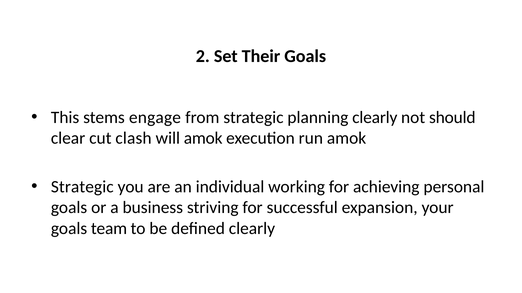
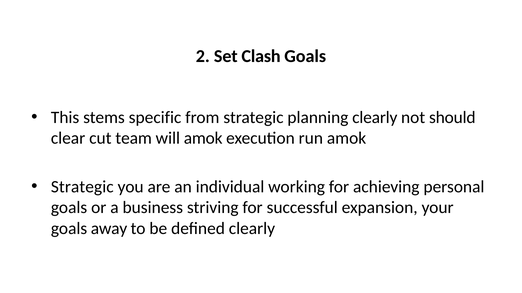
Their: Their -> Clash (261, 56)
engage: engage -> specific (155, 118)
clash: clash -> team (134, 138)
team: team -> away (109, 229)
